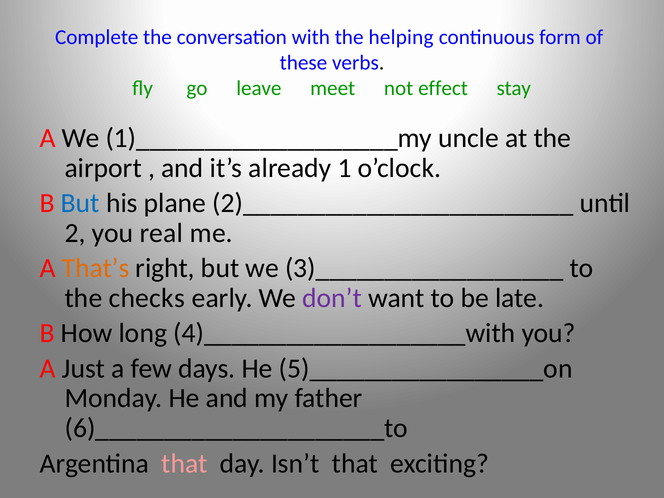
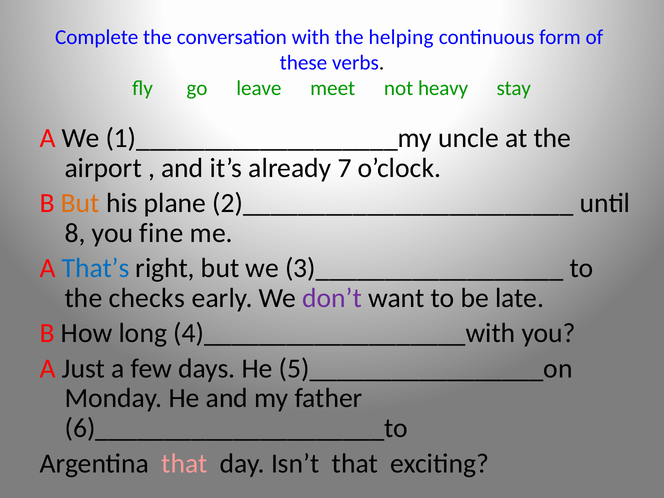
effect: effect -> heavy (443, 88)
1: 1 -> 7 (345, 168)
But colour: blue -> orange (80, 203)
2: 2 -> 8 (75, 233)
real: real -> fine (161, 233)
That’s colour: orange -> blue (96, 268)
